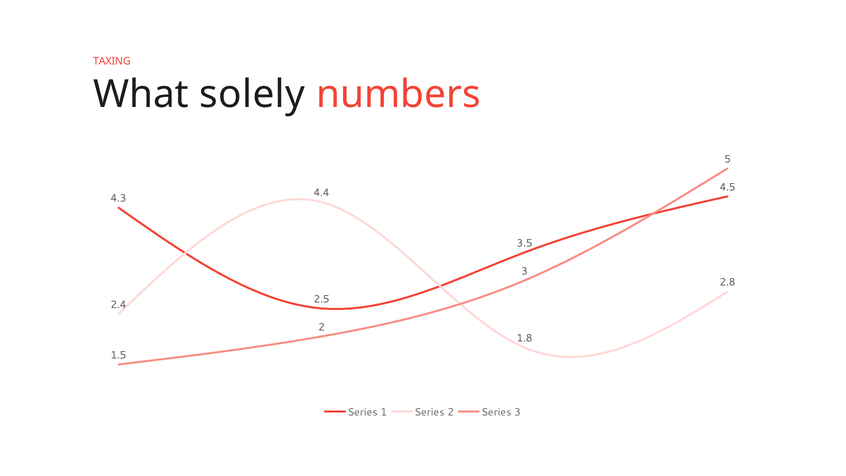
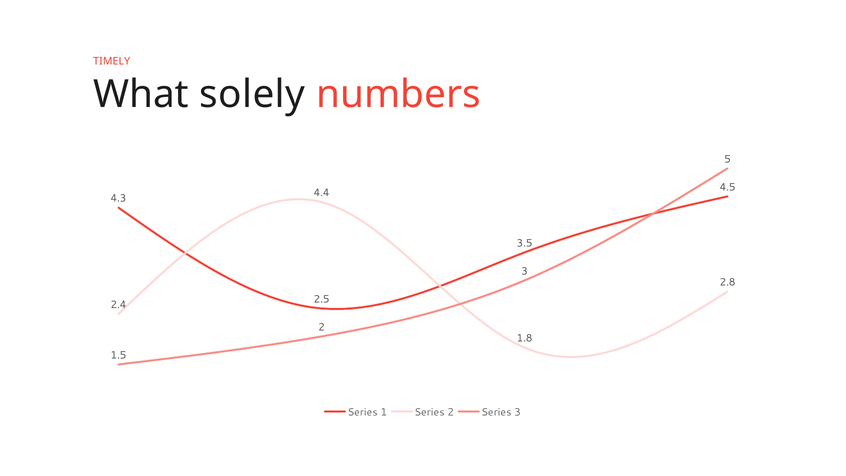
TAXING: TAXING -> TIMELY (112, 61)
